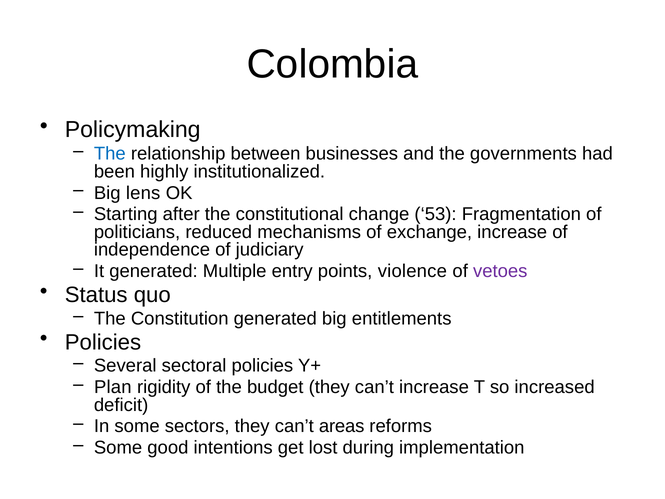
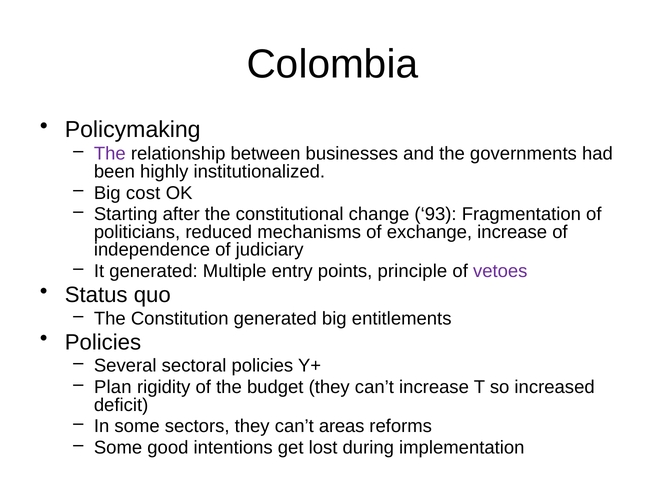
The colour: blue -> purple (110, 154)
lens: lens -> cost (143, 193)
53: 53 -> 93 (436, 214)
violence: violence -> principle (412, 271)
